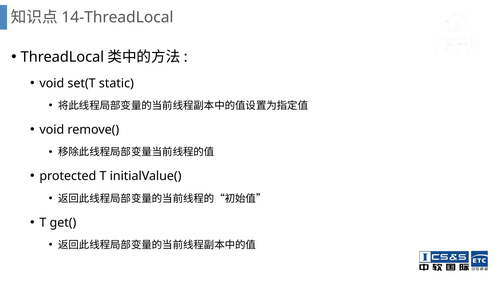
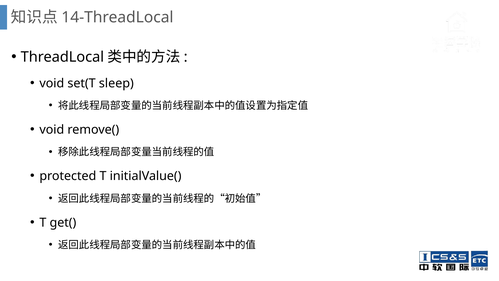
static: static -> sleep (116, 83)
